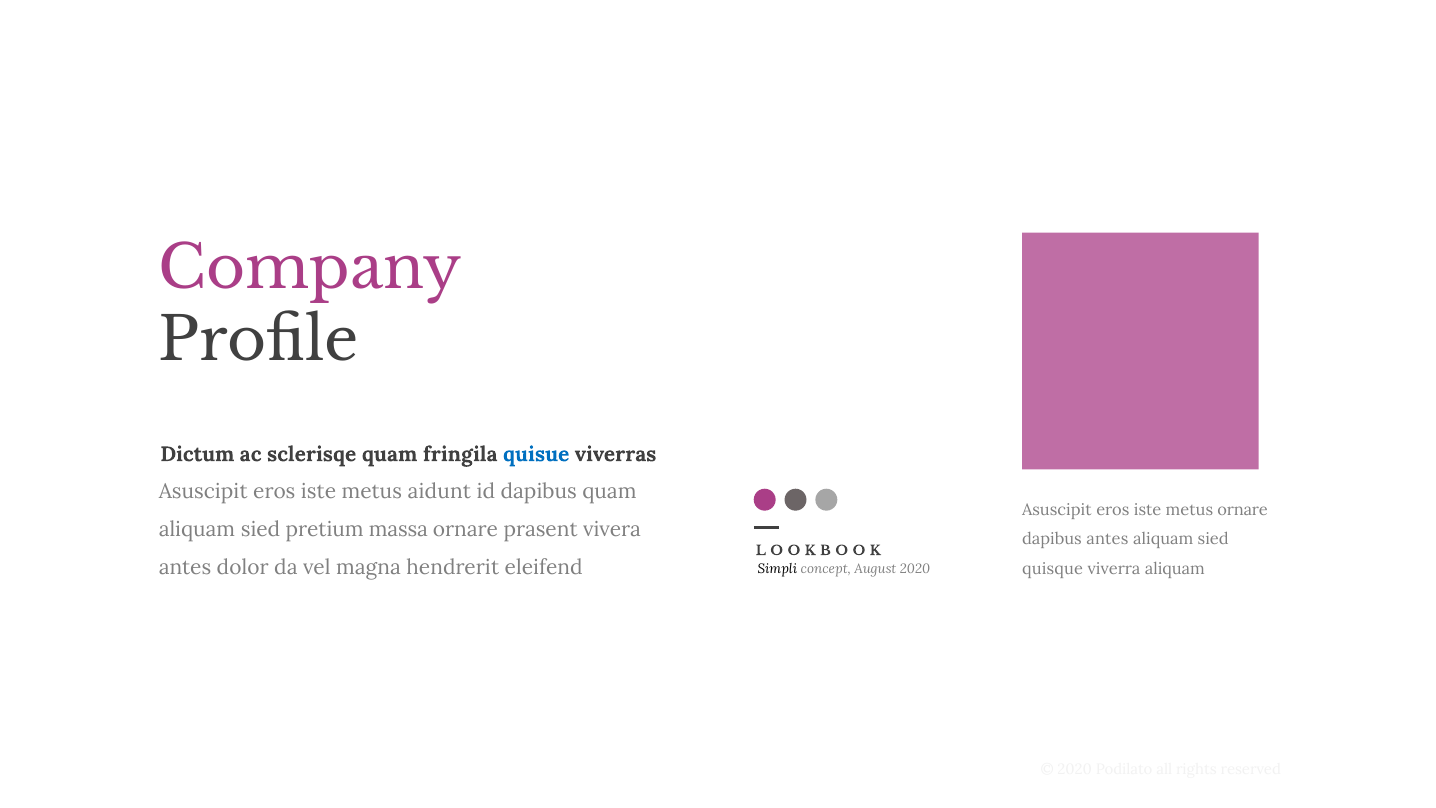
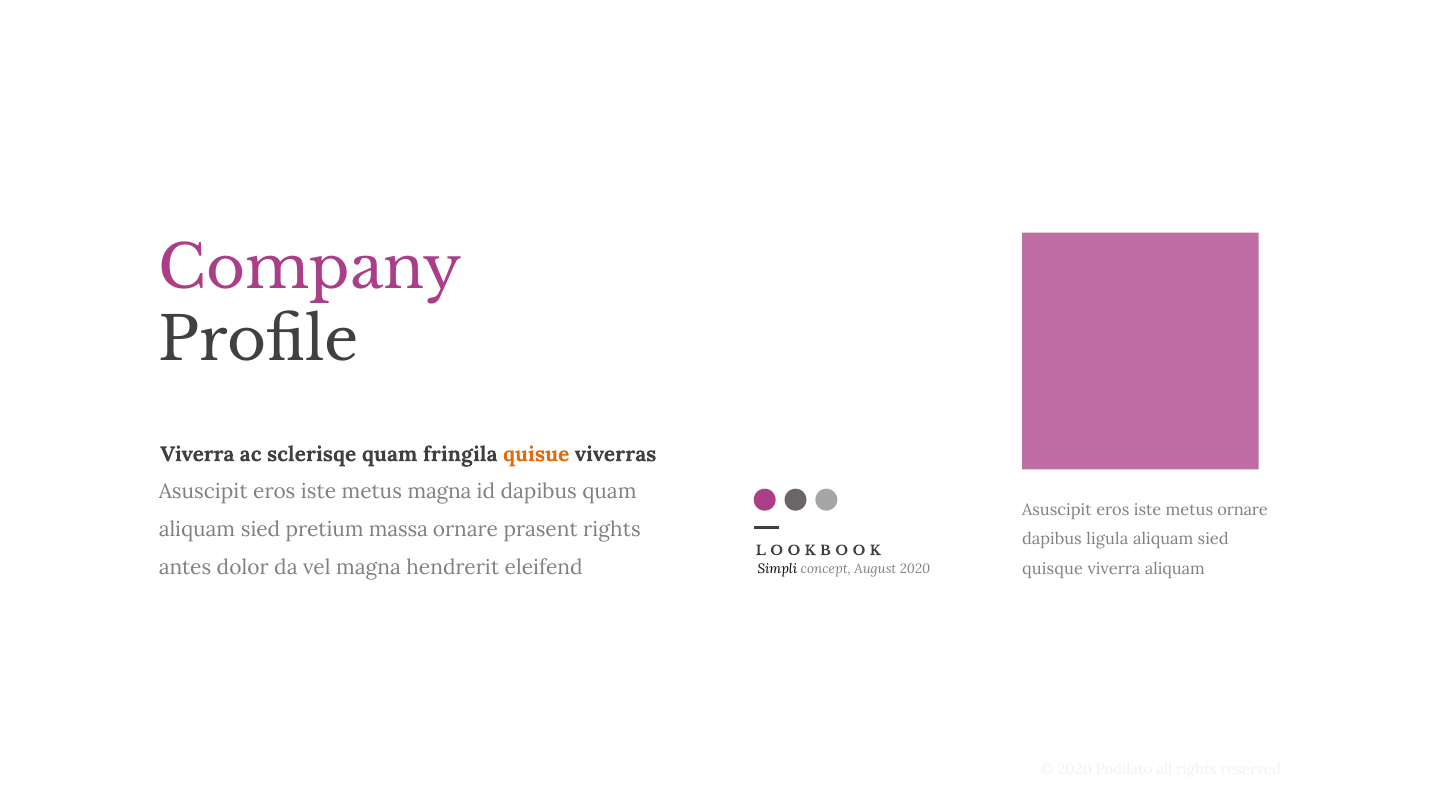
Dictum: Dictum -> Viverra (197, 454)
quisue colour: blue -> orange (536, 454)
metus aidunt: aidunt -> magna (439, 492)
prasent vivera: vivera -> rights (612, 529)
dapibus antes: antes -> ligula (1107, 539)
